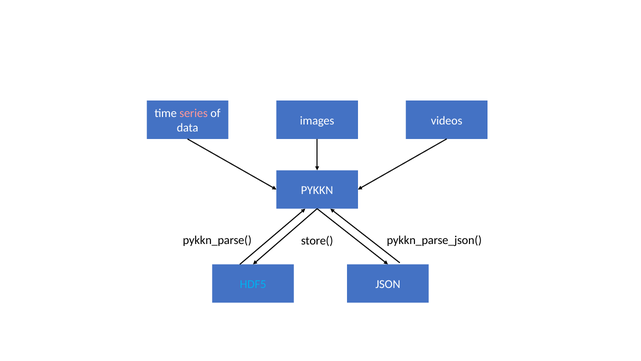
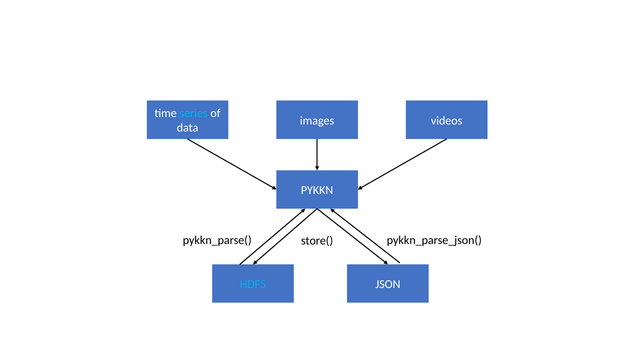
series colour: pink -> light blue (194, 113)
